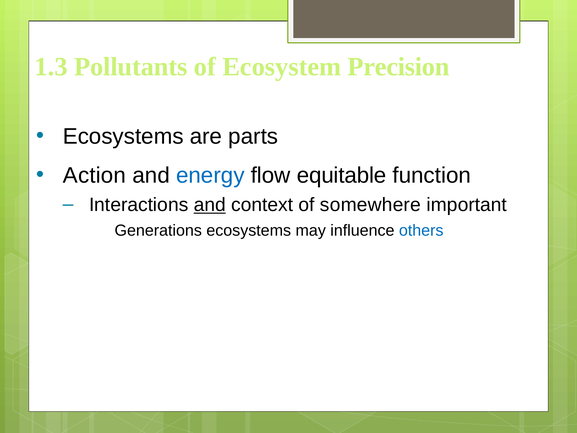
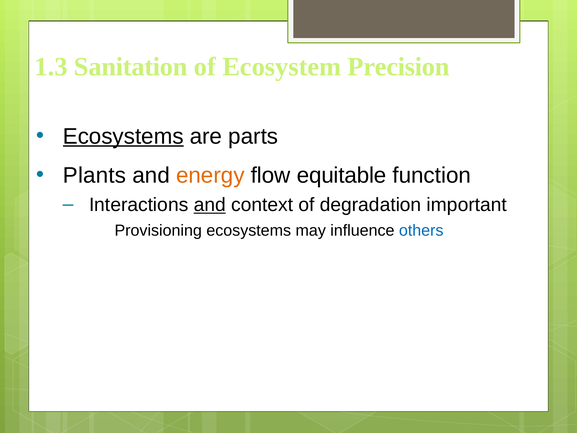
Pollutants: Pollutants -> Sanitation (131, 67)
Ecosystems underline: none -> present (123, 136)
Action: Action -> Plants (94, 175)
energy colour: blue -> orange (210, 175)
somewhere: somewhere -> degradation (371, 205)
Generations: Generations -> Provisioning (158, 231)
